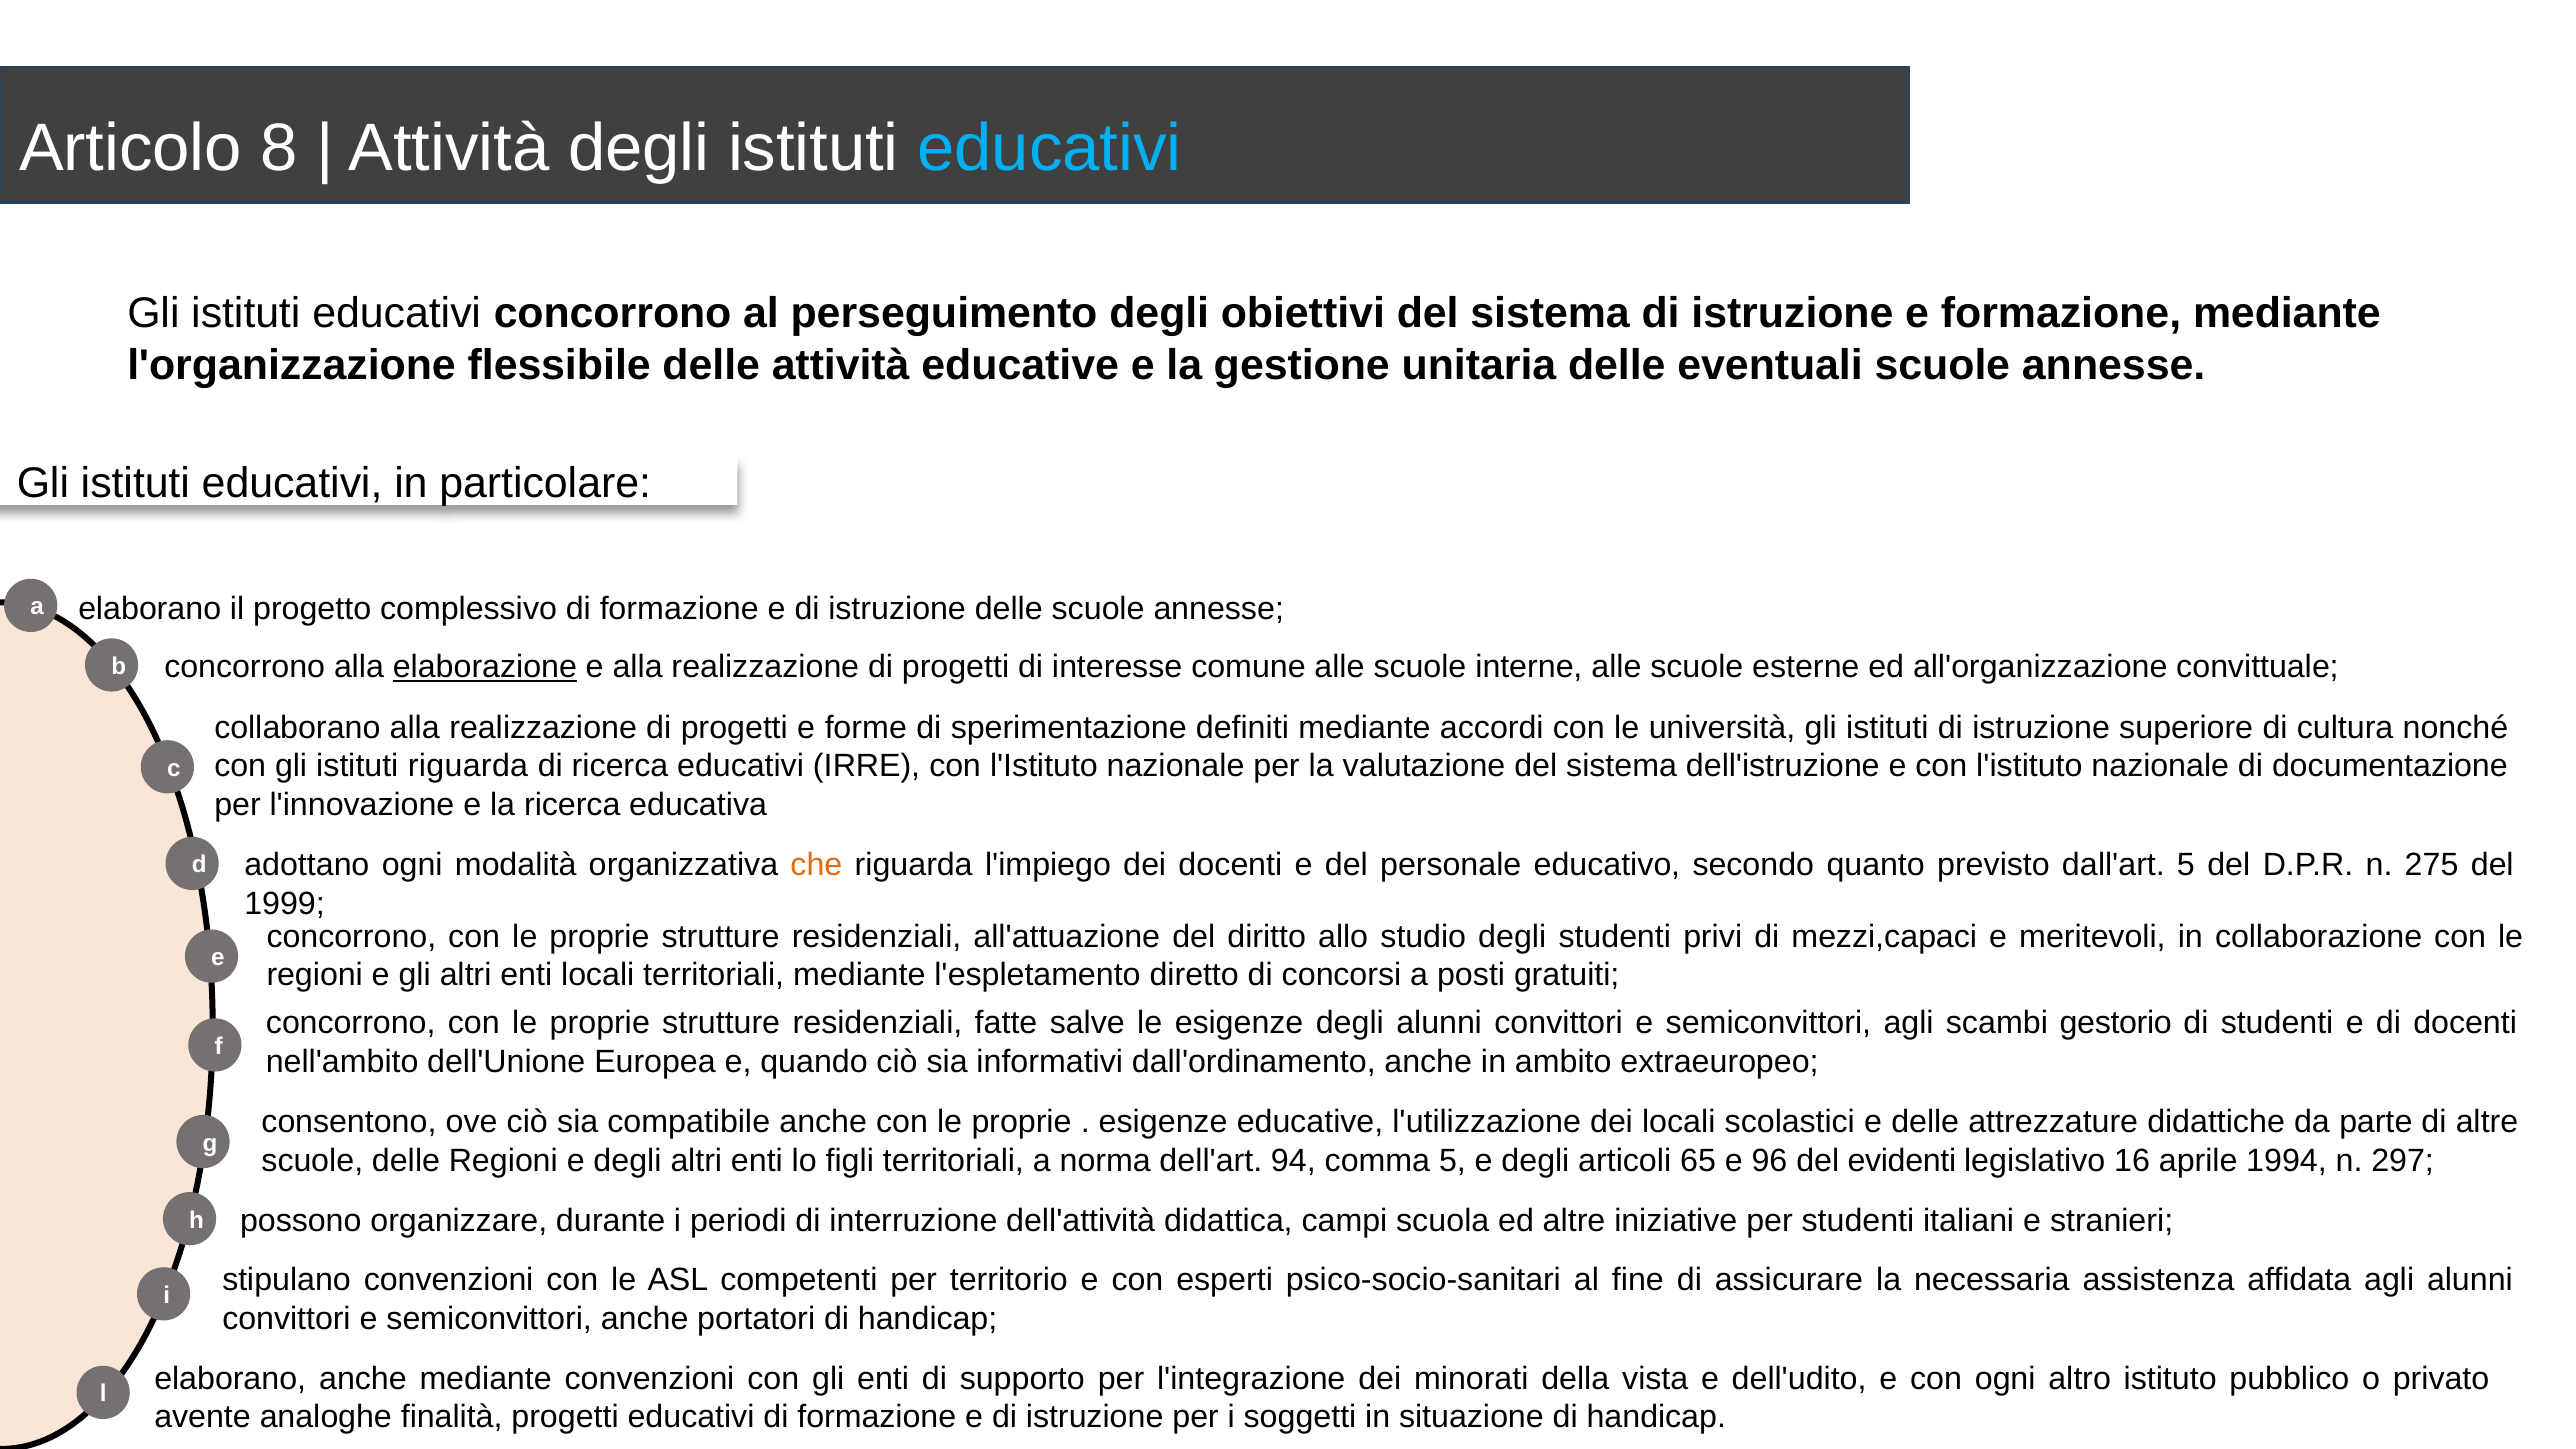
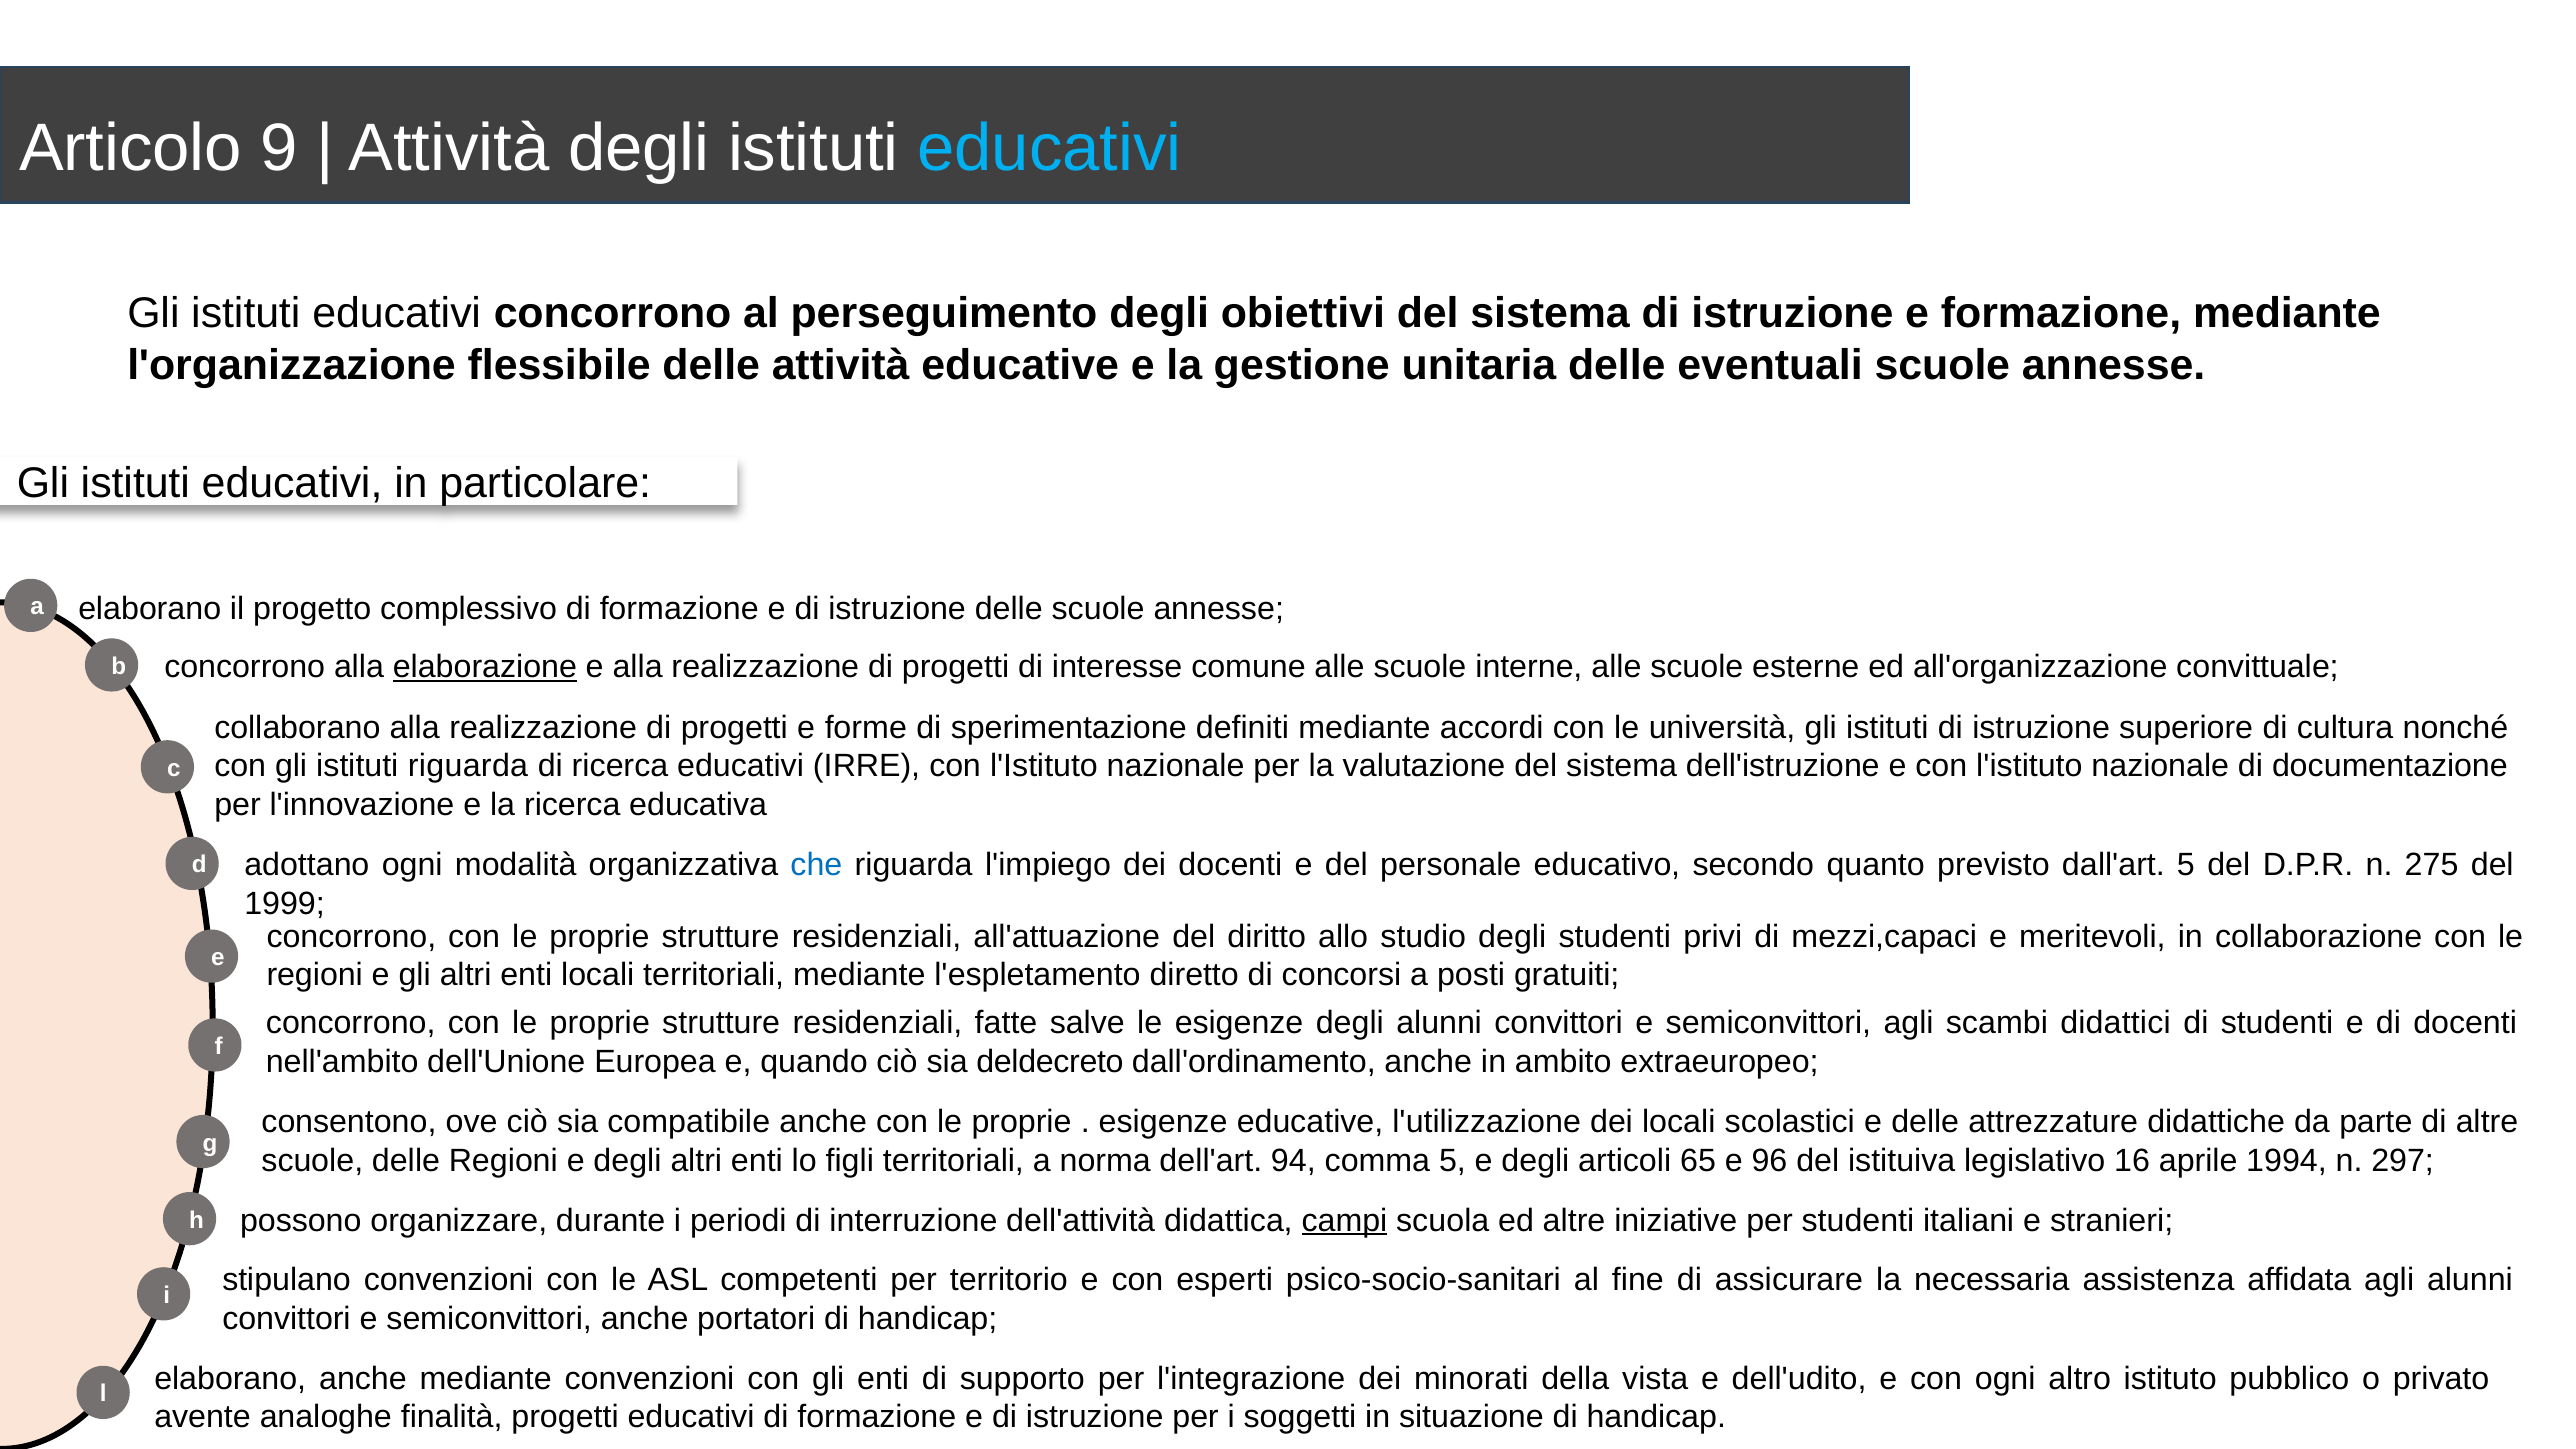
8: 8 -> 9 (279, 148)
che colour: orange -> blue (816, 865)
gestorio: gestorio -> didattici (2115, 1023)
informativi: informativi -> deldecreto (1050, 1062)
evidenti: evidenti -> istituiva (1902, 1161)
campi underline: none -> present (1344, 1220)
